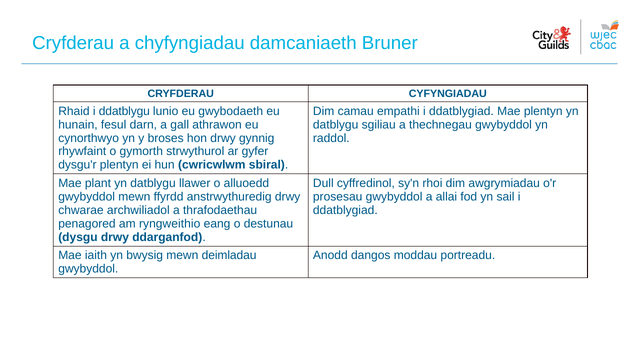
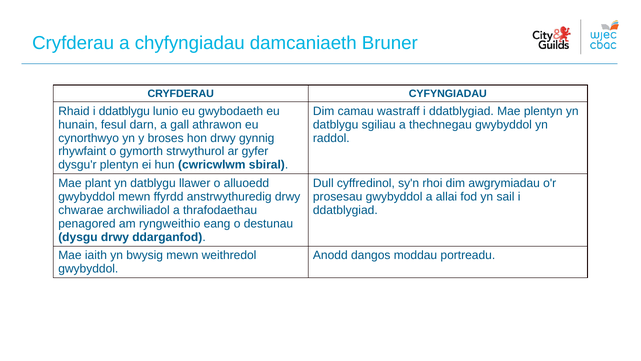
empathi: empathi -> wastraff (398, 111)
deimladau: deimladau -> weithredol (229, 255)
